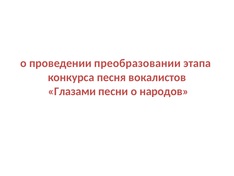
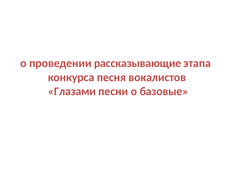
преобразовании: преобразовании -> рассказывающие (138, 63)
народов: народов -> базовые (164, 91)
